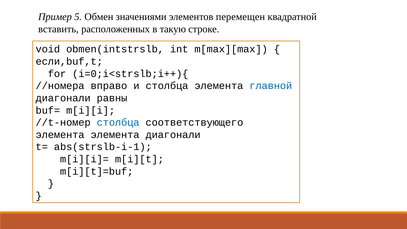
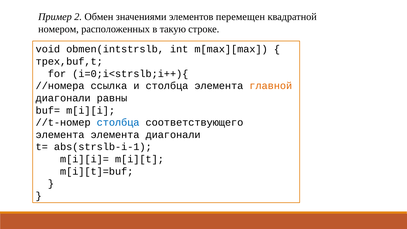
5: 5 -> 2 (78, 17)
вставить: вставить -> номером (58, 29)
если,buf,t: если,buf,t -> трех,buf,t (69, 61)
вправо: вправо -> ссылка (109, 86)
главной colour: blue -> orange (271, 86)
